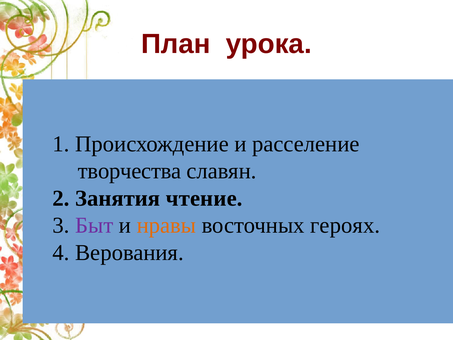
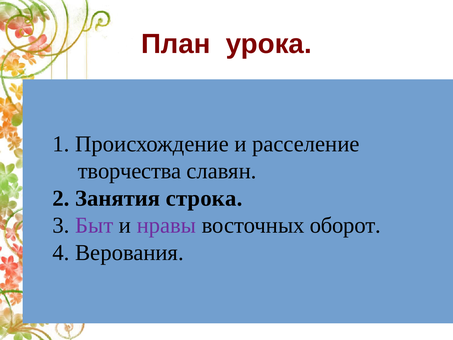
чтение: чтение -> строка (204, 198)
нравы colour: orange -> purple (166, 225)
героях: героях -> оборот (345, 225)
